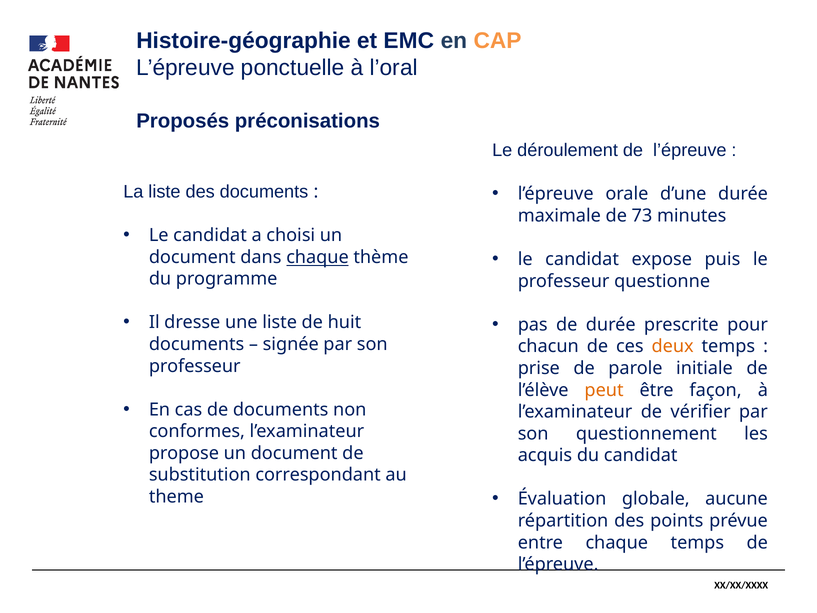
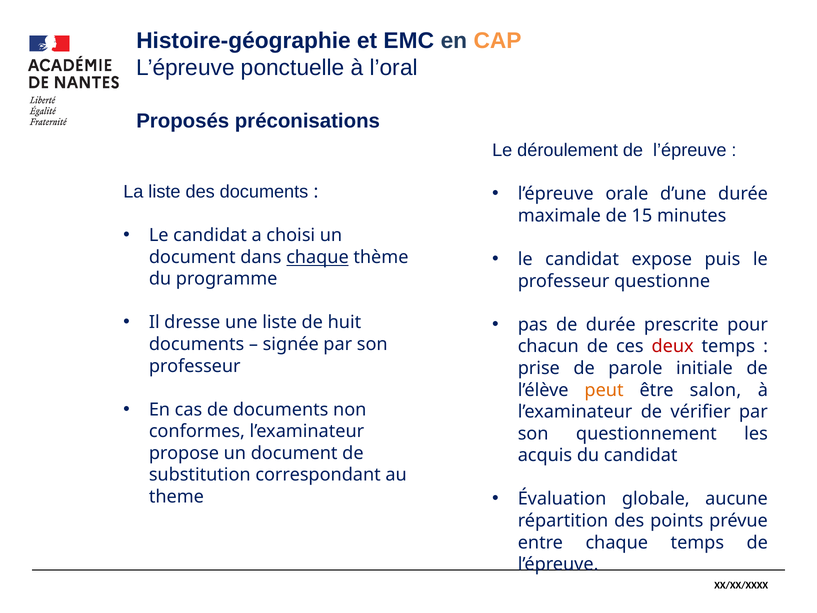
73: 73 -> 15 (642, 216)
deux colour: orange -> red (673, 346)
façon: façon -> salon (715, 390)
